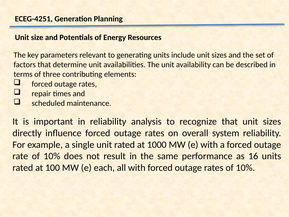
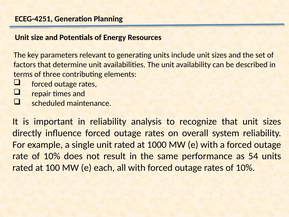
16: 16 -> 54 (253, 156)
